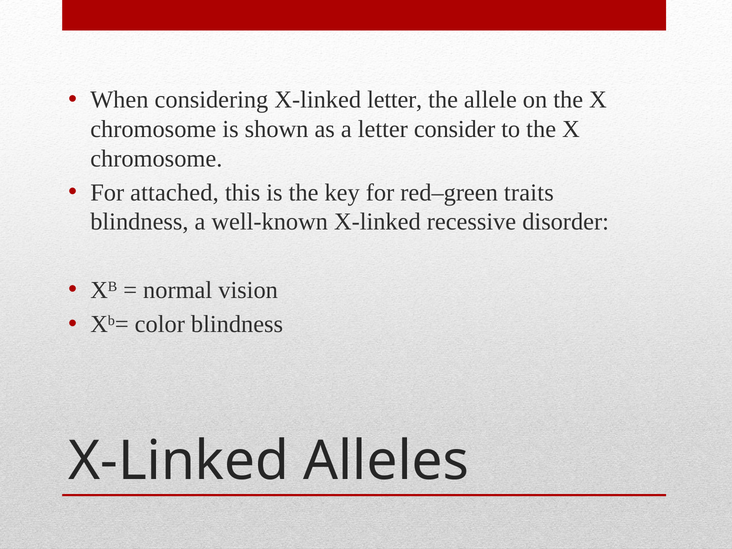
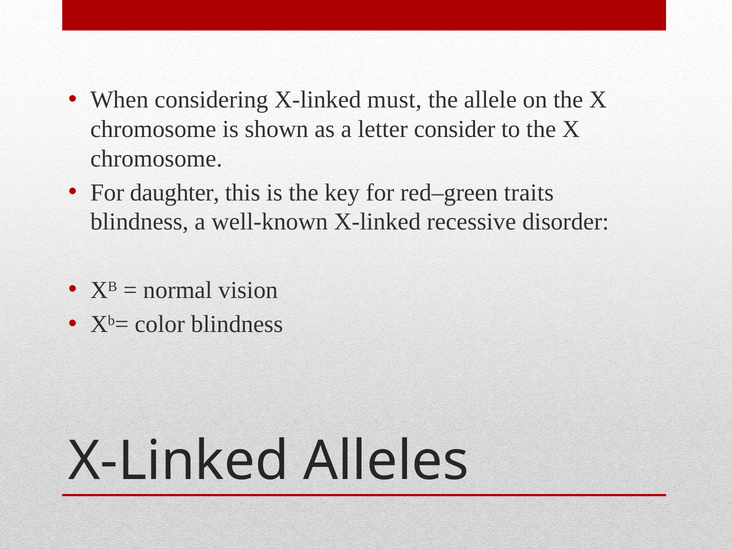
X-linked letter: letter -> must (395, 100)
attached: attached -> daughter (175, 193)
